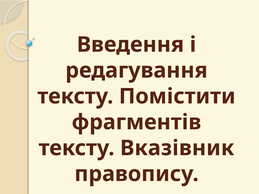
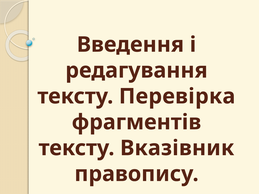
Помістити: Помістити -> Перевірка (177, 96)
